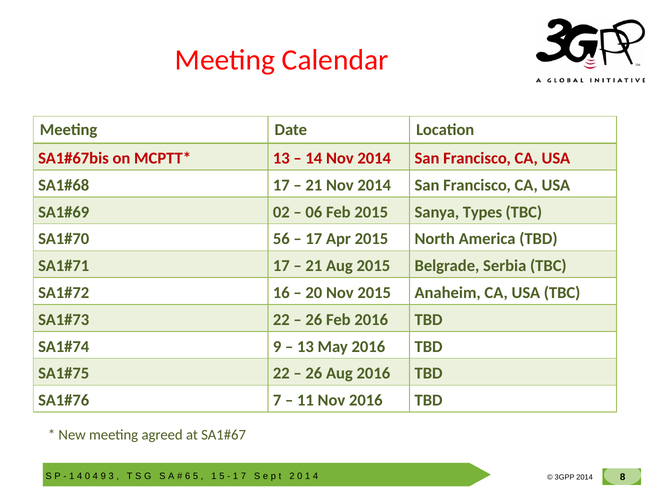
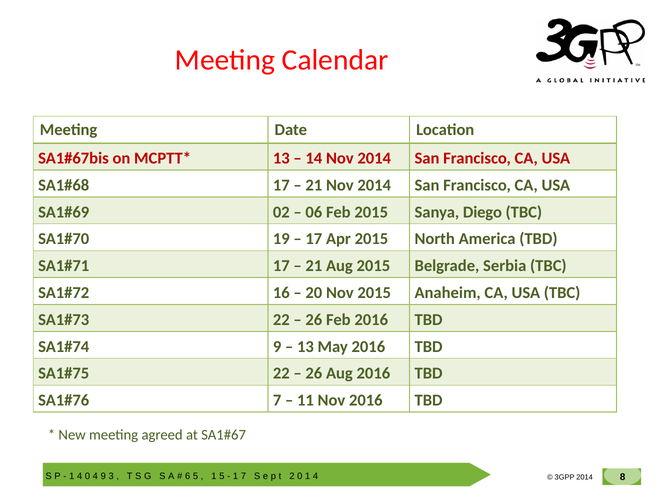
Types: Types -> Diego (482, 212)
56: 56 -> 19 (281, 239)
